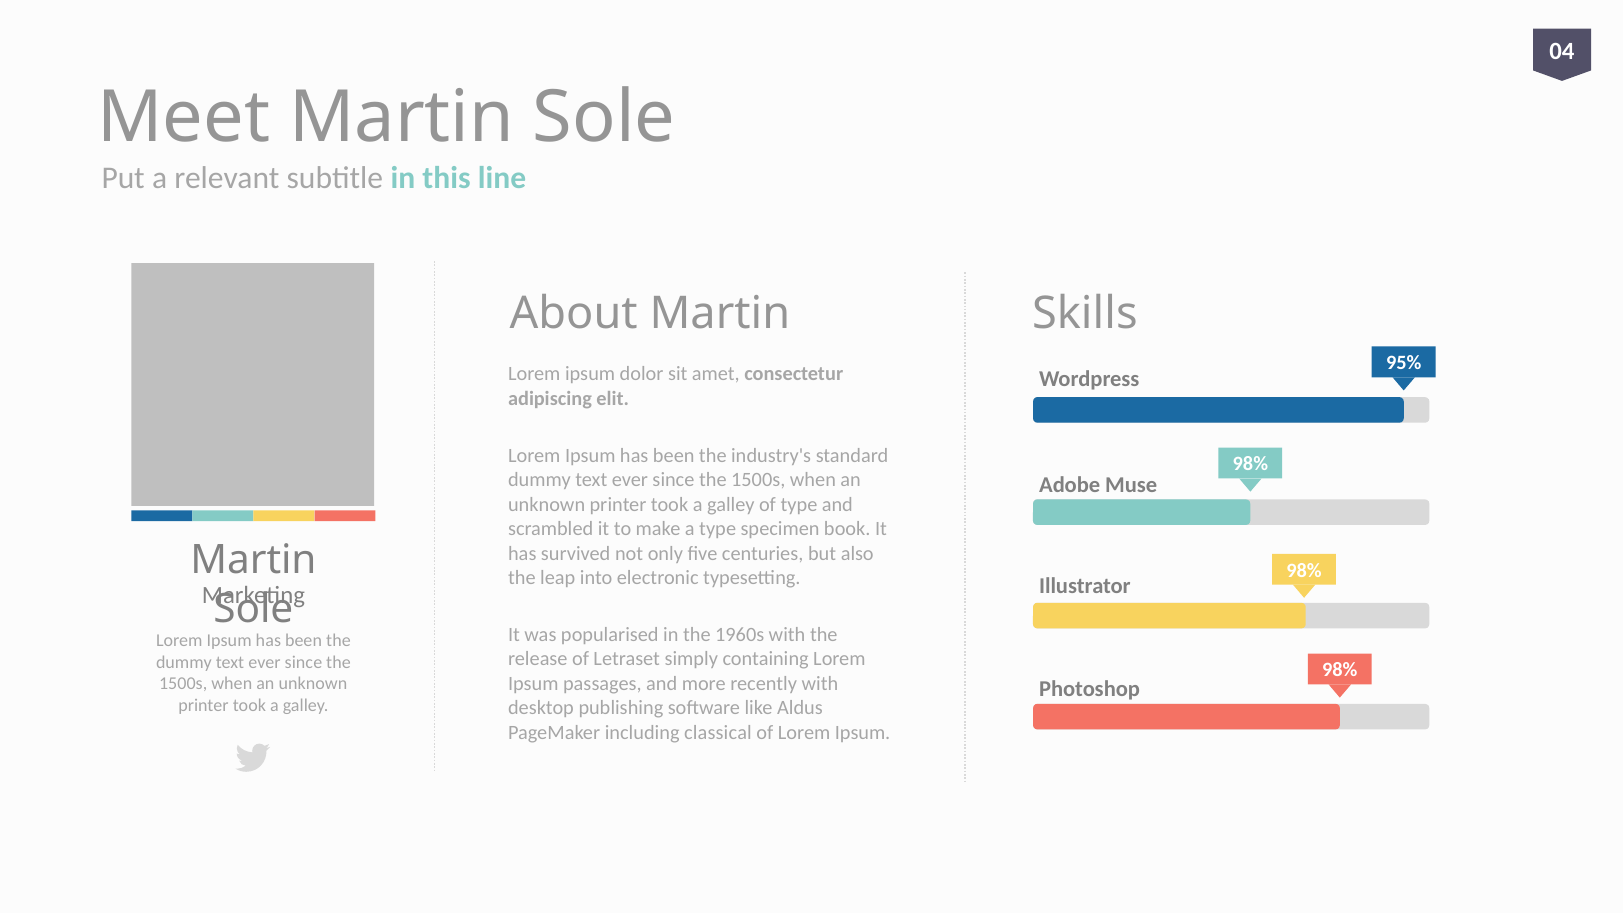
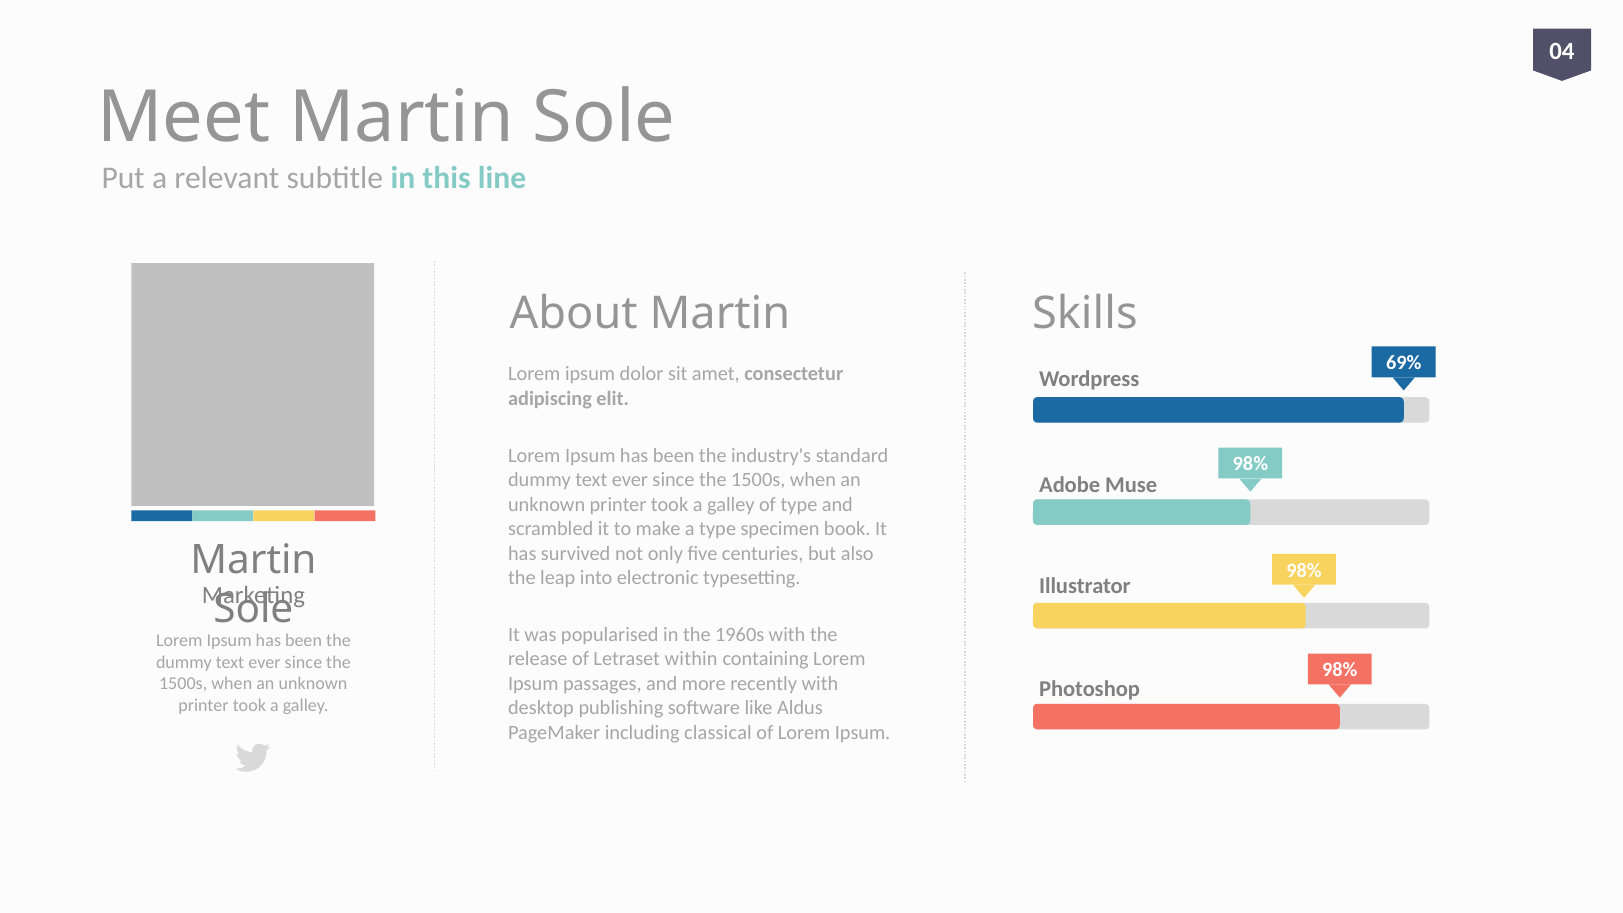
95%: 95% -> 69% (1404, 363)
simply: simply -> within (691, 659)
